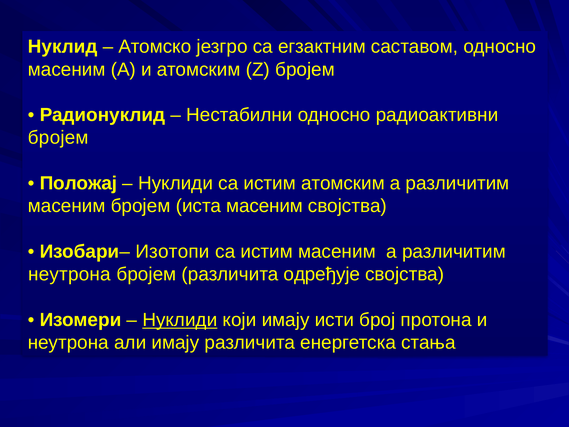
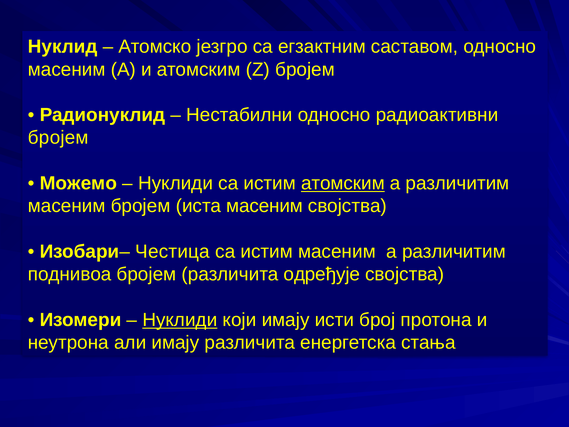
Положај: Положај -> Можемо (78, 183)
атомским underline: none -> present (343, 183)
Изотопи: Изотопи -> Честица (172, 251)
неутрона: неутрона -> поднивоа (70, 274)
